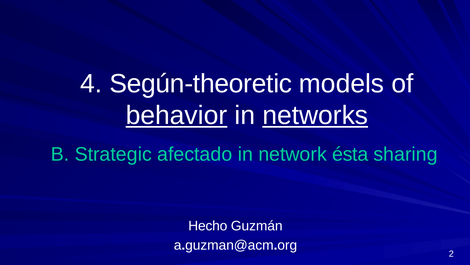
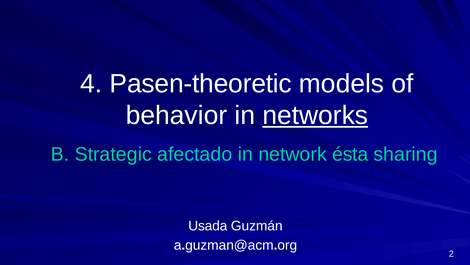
Según-theoretic: Según-theoretic -> Pasen-theoretic (201, 83)
behavior underline: present -> none (176, 115)
Hecho: Hecho -> Usada (208, 226)
